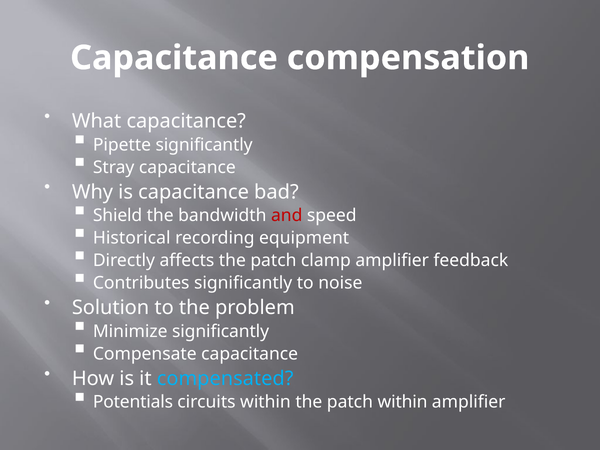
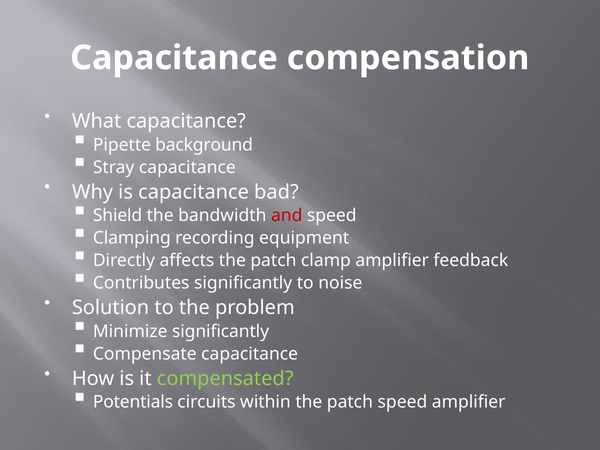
Pipette significantly: significantly -> background (204, 145)
Historical: Historical -> Clamping (132, 238)
compensated colour: light blue -> light green (225, 379)
patch within: within -> speed (402, 402)
